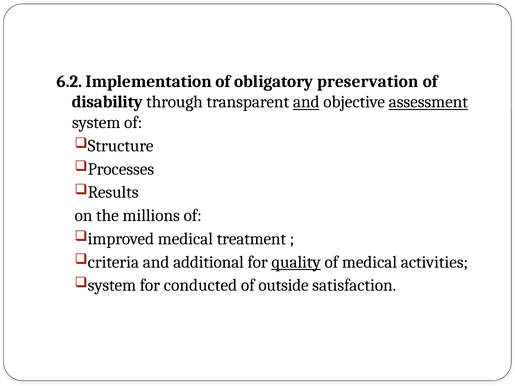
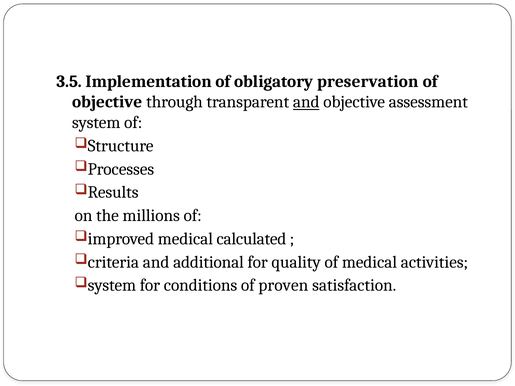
6.2: 6.2 -> 3.5 (69, 81)
disability: disability -> objective (107, 102)
assessment underline: present -> none (428, 102)
treatment: treatment -> calculated (251, 239)
quality underline: present -> none (296, 262)
conducted: conducted -> conditions (201, 285)
outside: outside -> proven (283, 285)
